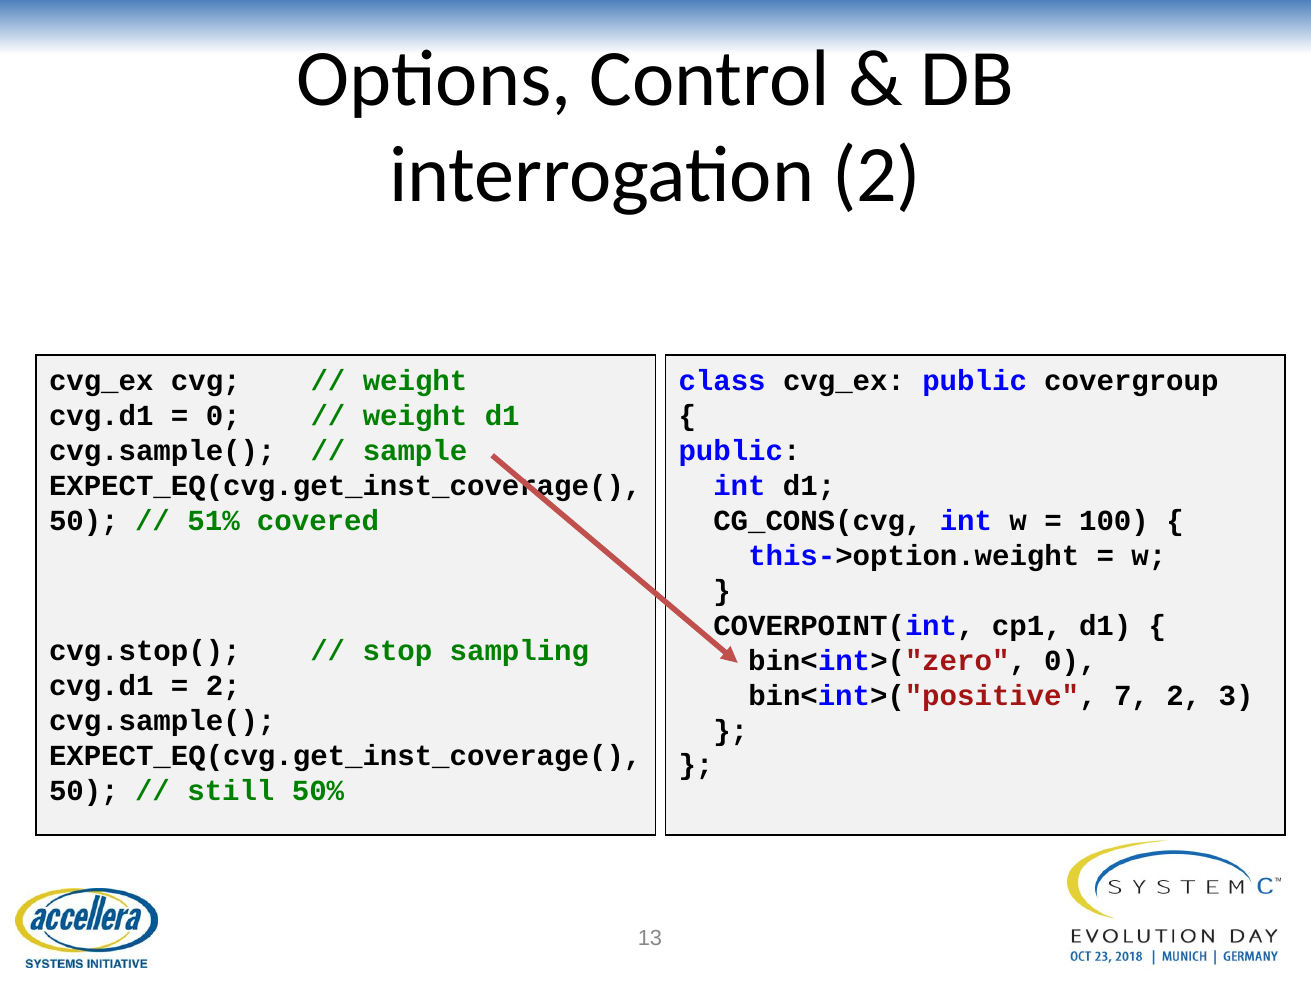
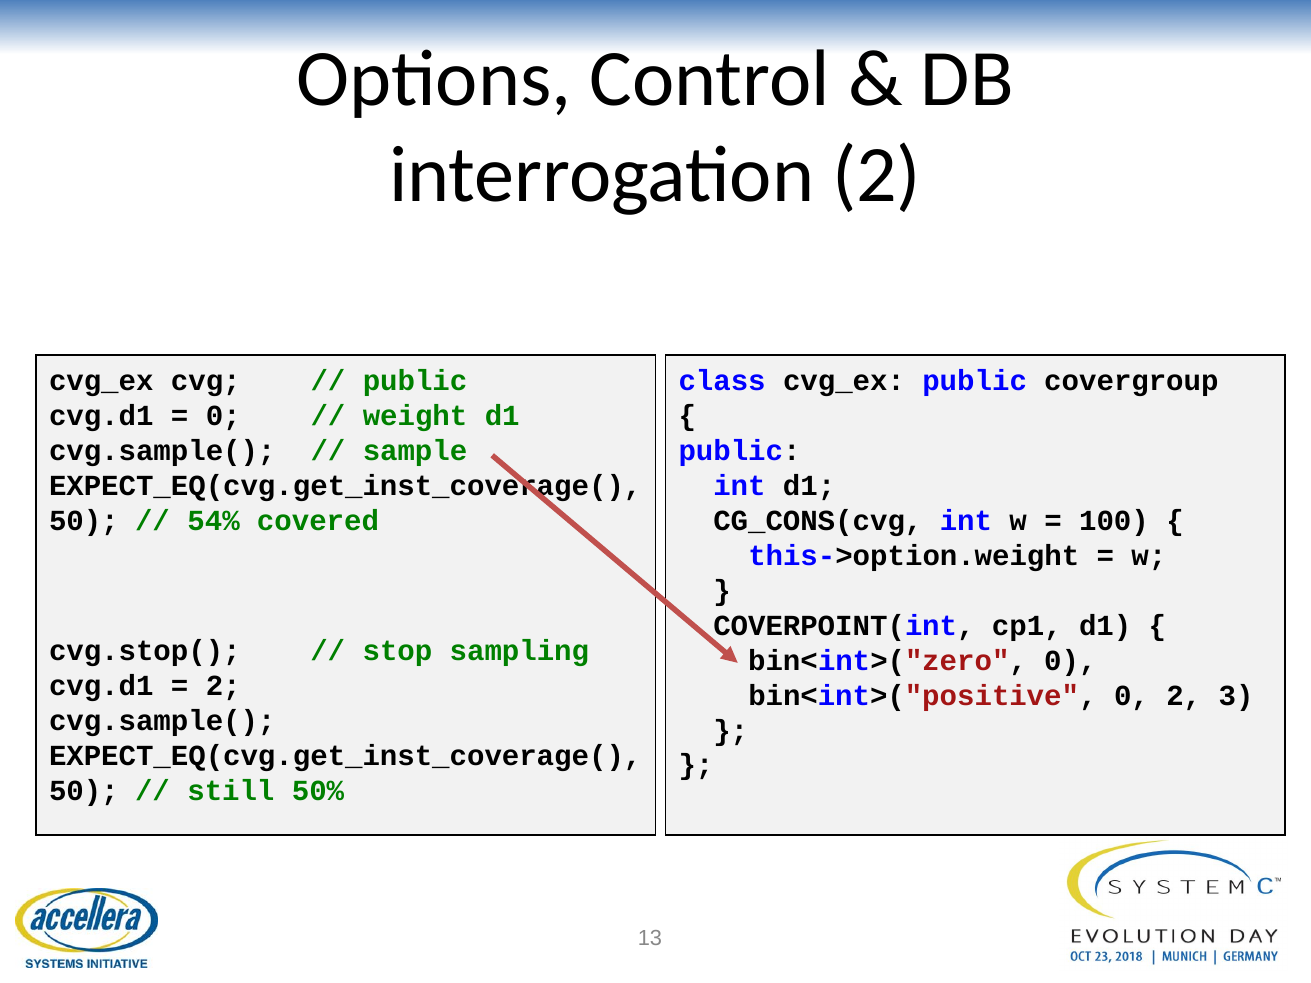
weight: weight -> public (415, 381)
51%: 51% -> 54% (214, 521)
bin<int>("positive 7: 7 -> 0 (1131, 696)
